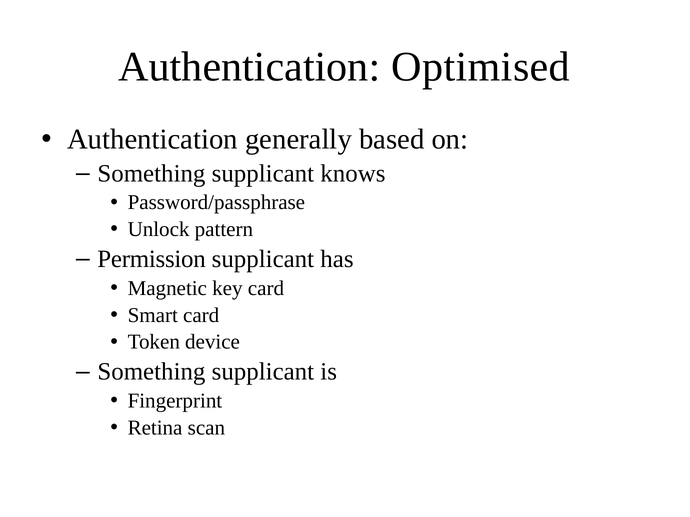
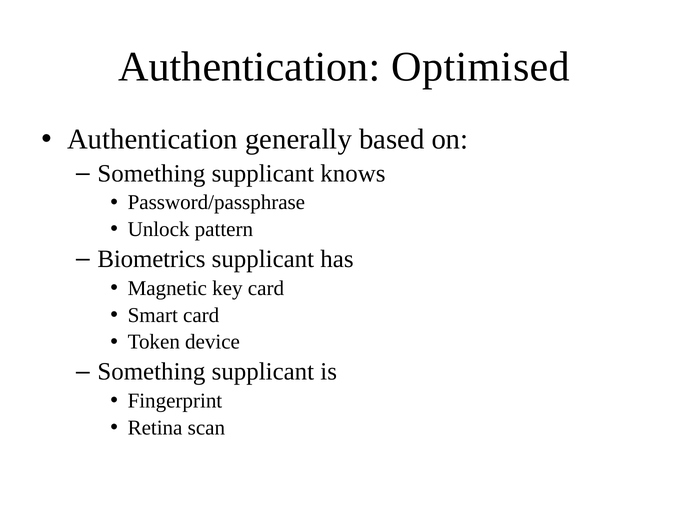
Permission: Permission -> Biometrics (151, 259)
